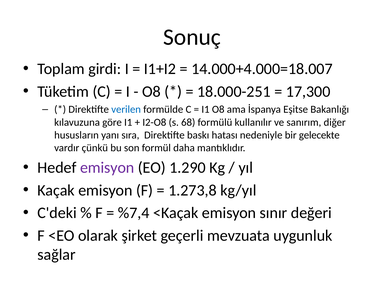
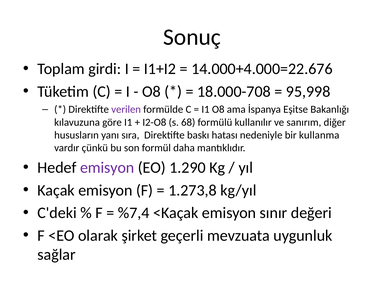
14.000+4.000=18.007: 14.000+4.000=18.007 -> 14.000+4.000=22.676 (262, 69)
18.000-251: 18.000-251 -> 18.000-708 (234, 92)
17,300: 17,300 -> 95,998 (308, 92)
verilen colour: blue -> purple (126, 109)
gelecekte: gelecekte -> kullanma (319, 135)
